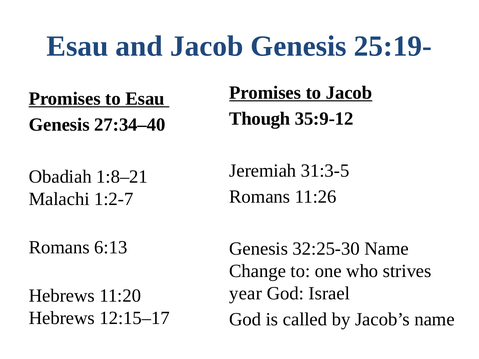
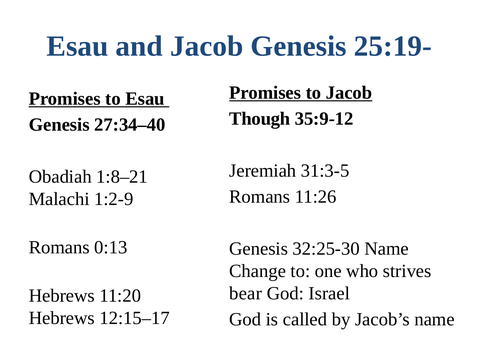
1:2-7: 1:2-7 -> 1:2-9 (114, 199)
6:13: 6:13 -> 0:13 (111, 247)
year: year -> bear (246, 293)
